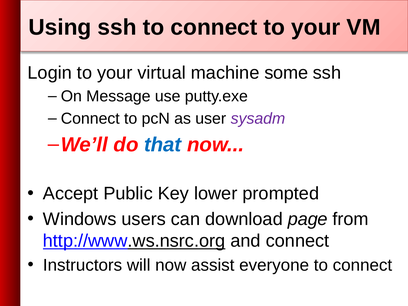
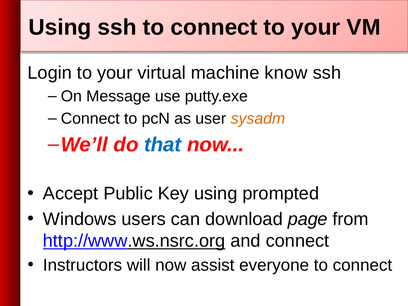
some: some -> know (286, 73)
sysadm colour: purple -> orange (258, 119)
Key lower: lower -> using (216, 194)
